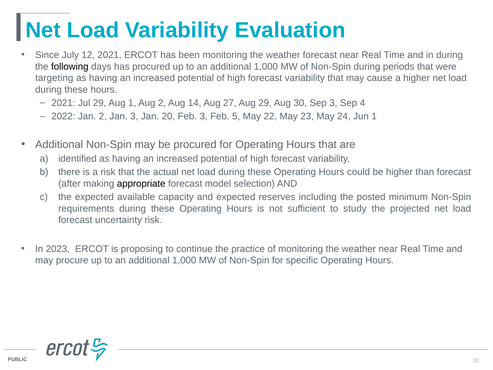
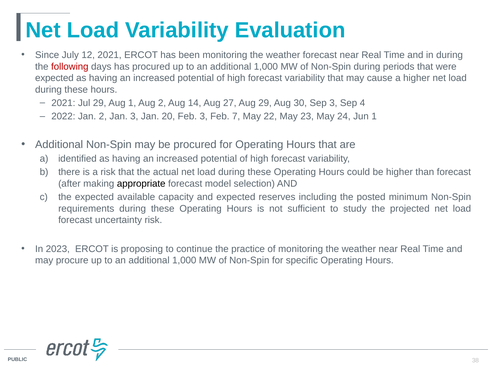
following colour: black -> red (70, 66)
targeting: targeting -> expected (54, 78)
5: 5 -> 7 (236, 116)
